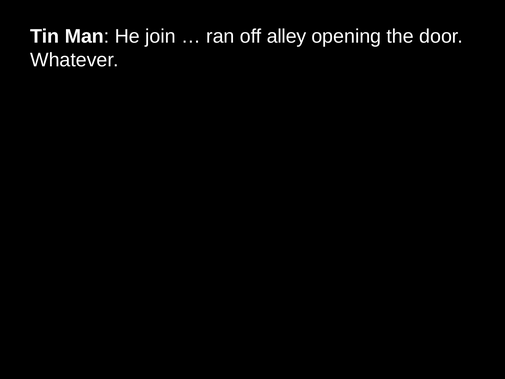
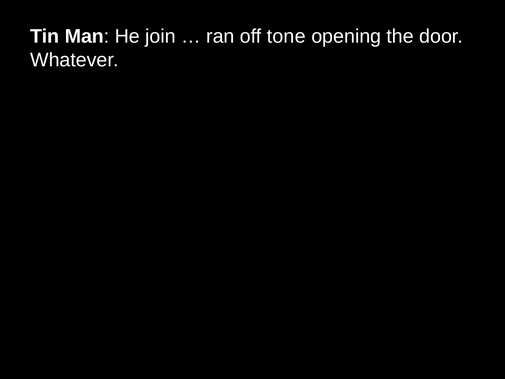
alley: alley -> tone (286, 36)
